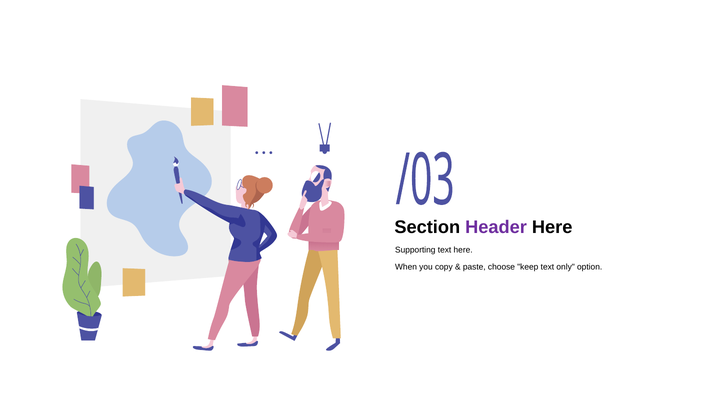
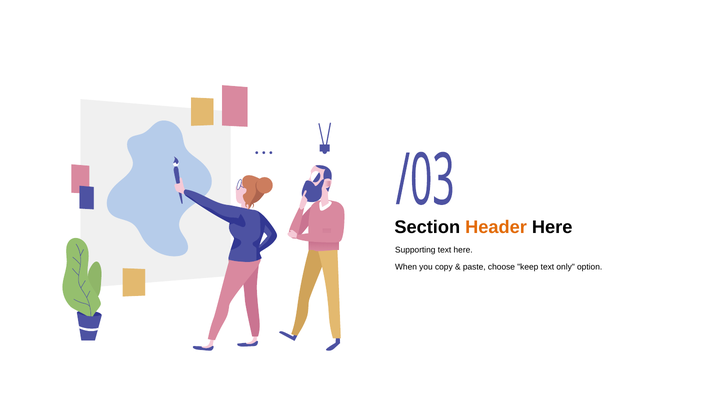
Header colour: purple -> orange (496, 227)
